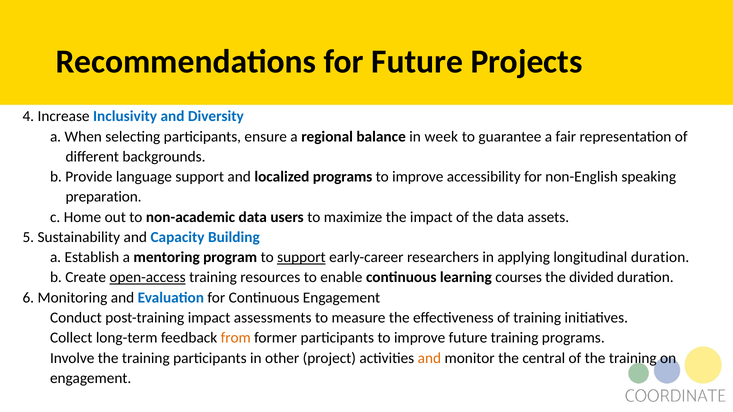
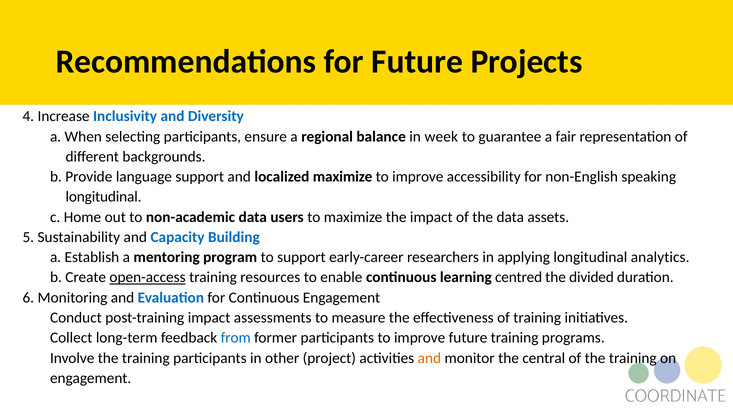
localized programs: programs -> maximize (343, 177)
preparation: preparation -> longitudinal (104, 197)
support underline: present -> none (301, 257)
longitudinal duration: duration -> analytics (660, 257)
courses: courses -> centred (519, 278)
from colour: orange -> blue (236, 338)
